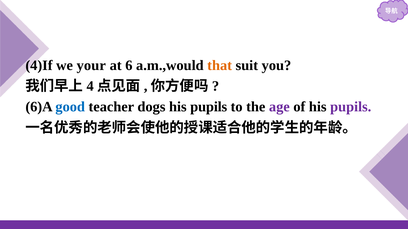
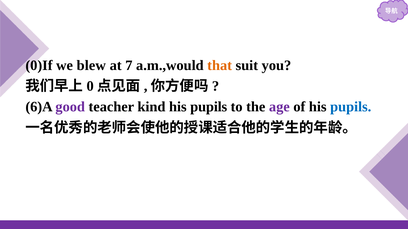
4)If: 4)If -> 0)If (39, 66)
your: your -> blew (91, 66)
6: 6 -> 7 (129, 66)
4: 4 -> 0 (90, 86)
good colour: blue -> purple (70, 107)
dogs: dogs -> kind (151, 107)
pupils colour: purple -> blue (351, 107)
